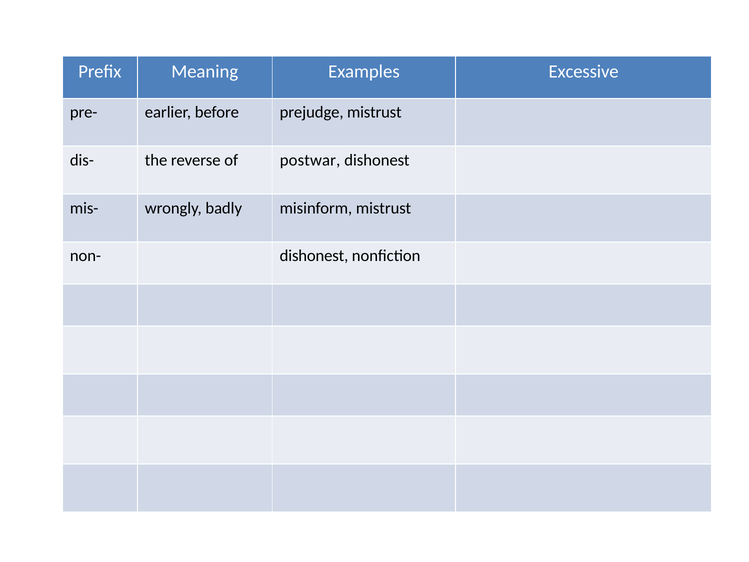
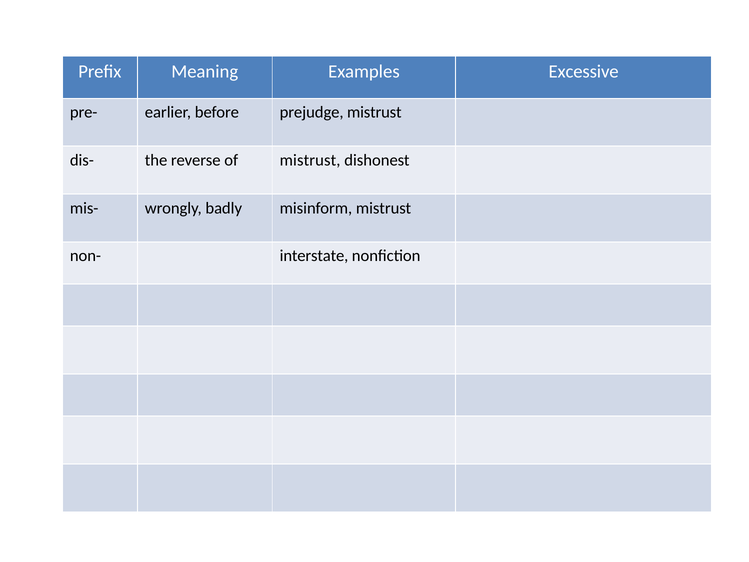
of postwar: postwar -> mistrust (310, 160)
non- dishonest: dishonest -> interstate (314, 256)
